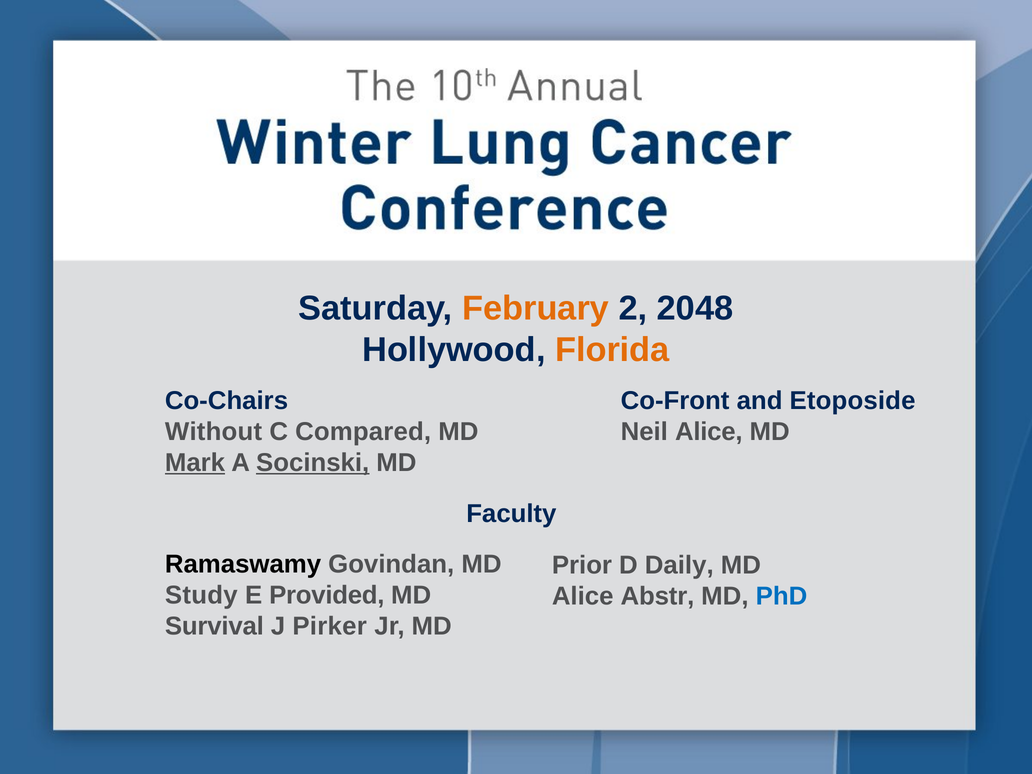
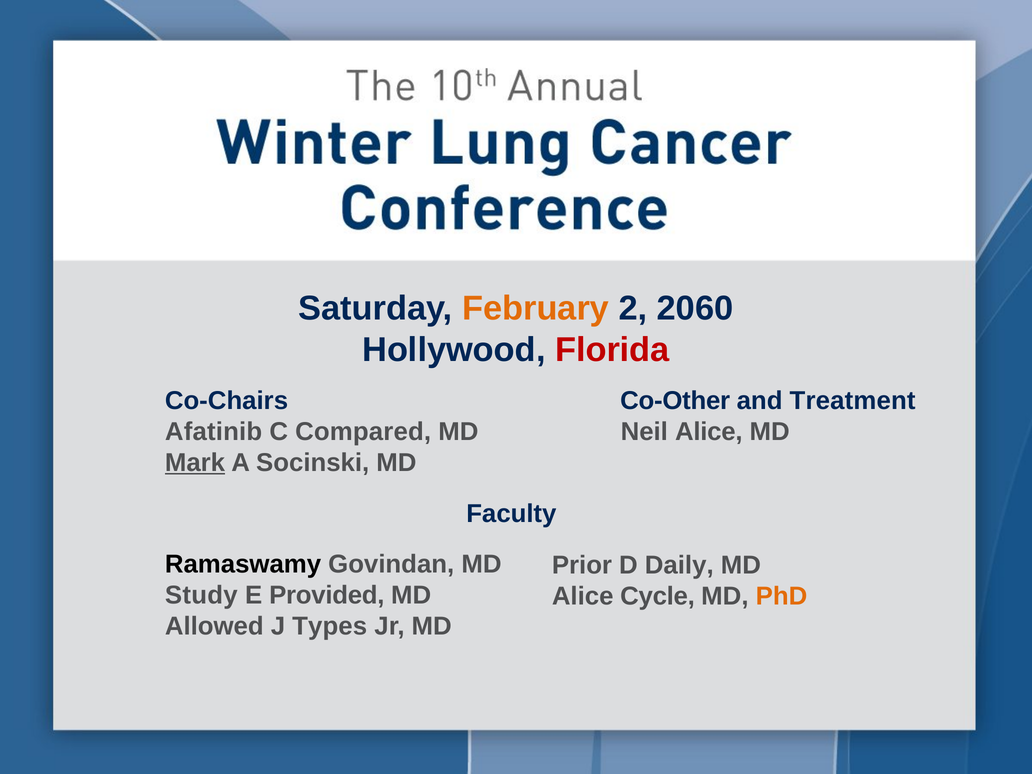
2048: 2048 -> 2060 (695, 309)
Florida colour: orange -> red (612, 350)
Co-Front: Co-Front -> Co-Other (675, 401)
Etoposide: Etoposide -> Treatment (853, 401)
Without: Without -> Afatinib (214, 432)
Socinski underline: present -> none (313, 463)
Abstr: Abstr -> Cycle (658, 596)
PhD colour: blue -> orange (782, 596)
Survival: Survival -> Allowed (214, 626)
Pirker: Pirker -> Types (330, 626)
